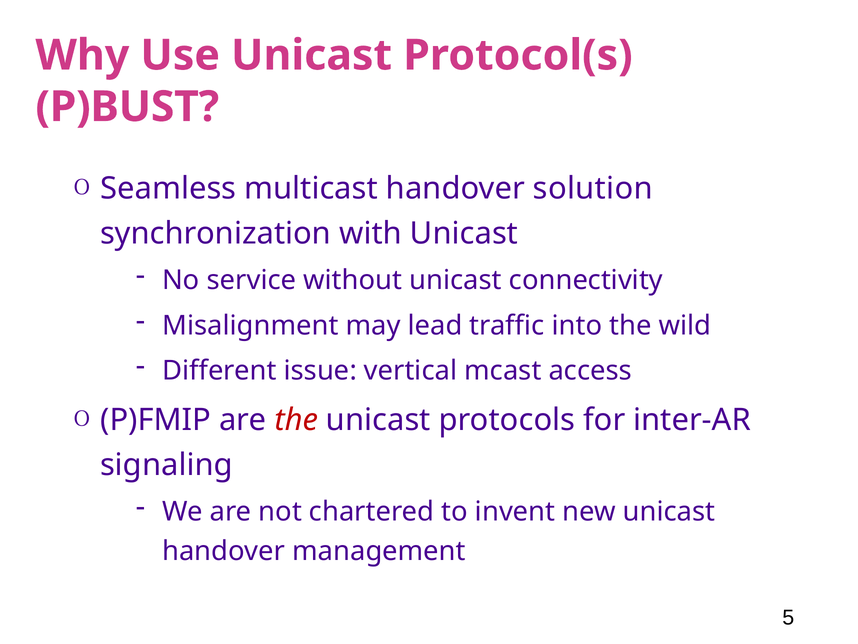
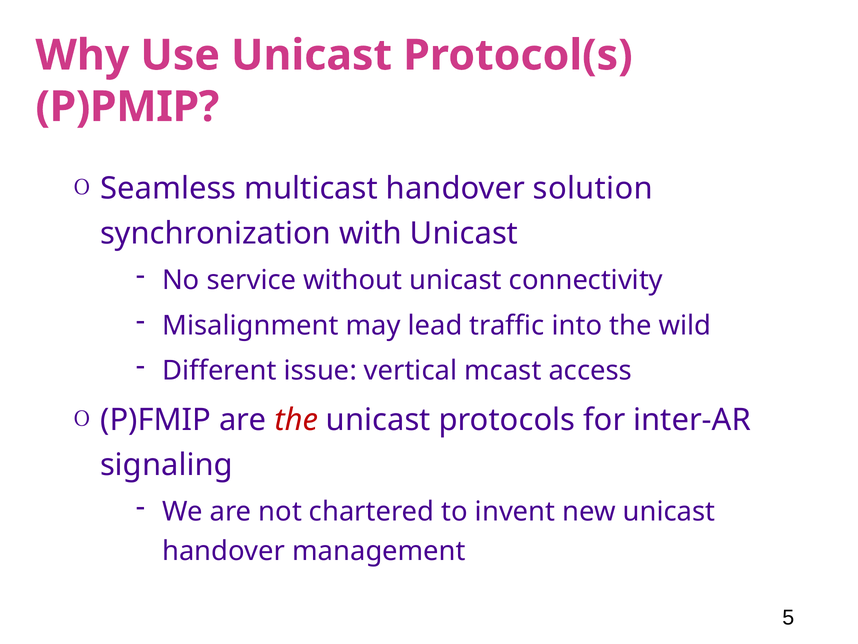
P)BUST: P)BUST -> P)PMIP (127, 107)
